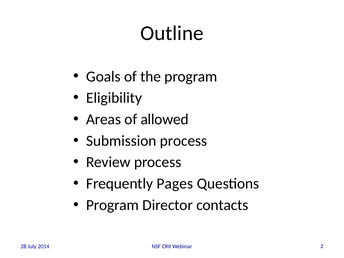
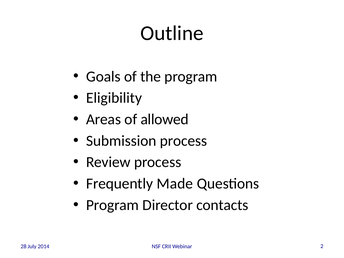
Pages: Pages -> Made (175, 184)
